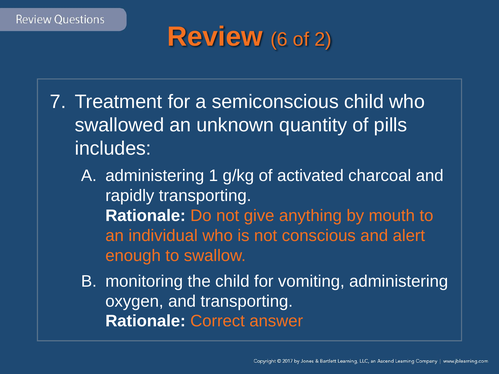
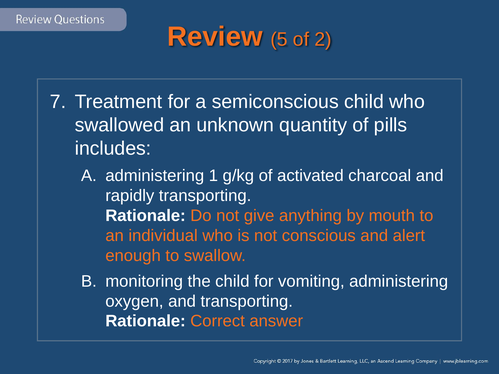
6: 6 -> 5 (279, 39)
